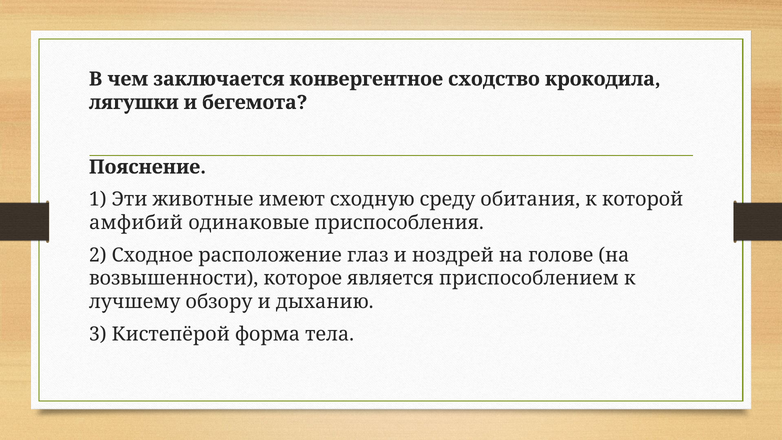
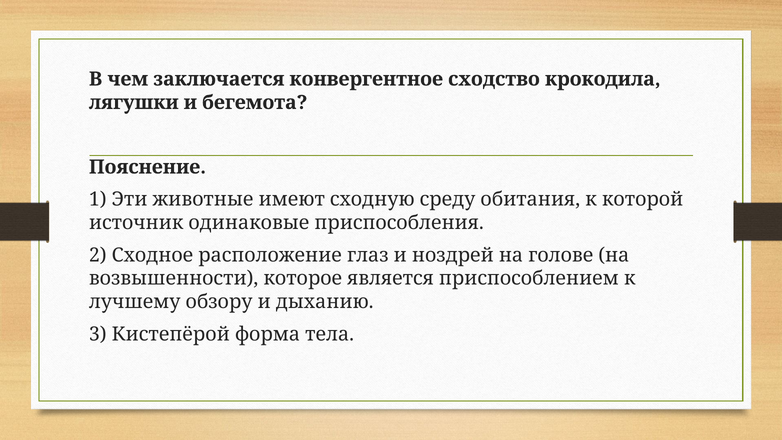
амфибий: амфибий -> источник (136, 223)
